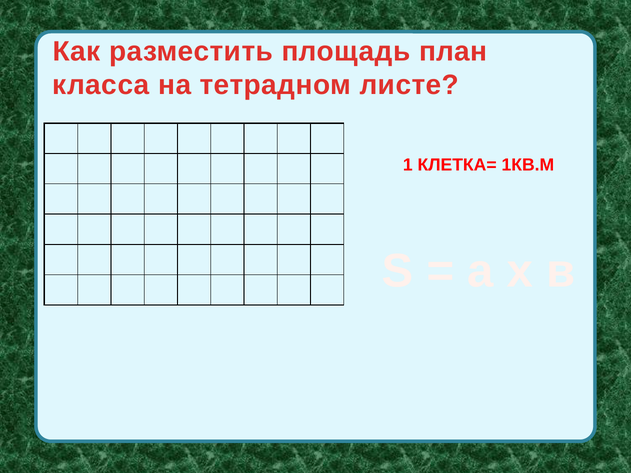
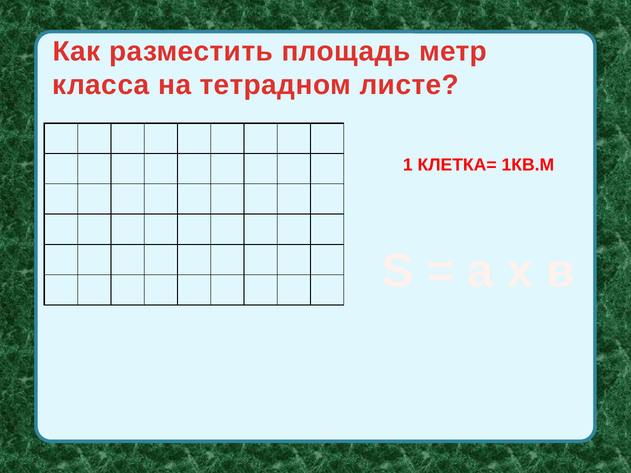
план: план -> метр (453, 51)
